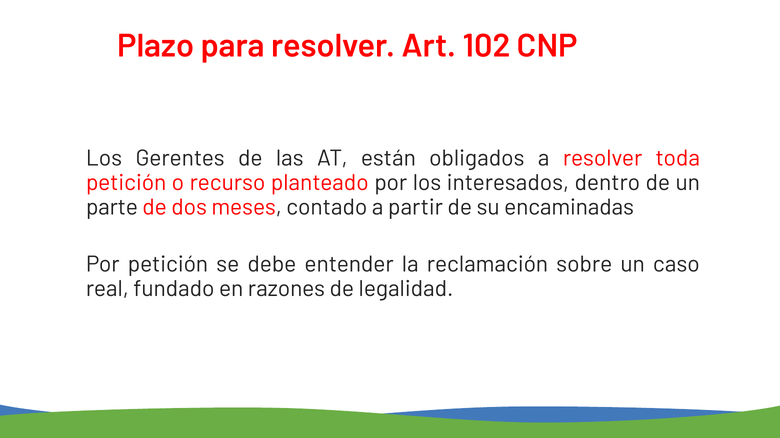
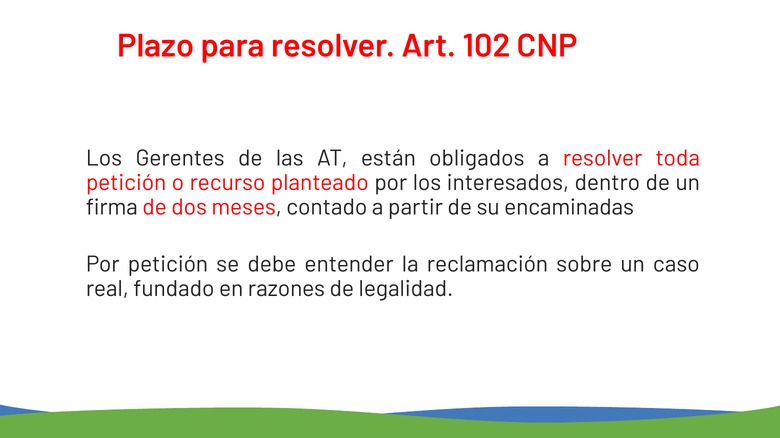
parte: parte -> firma (112, 208)
